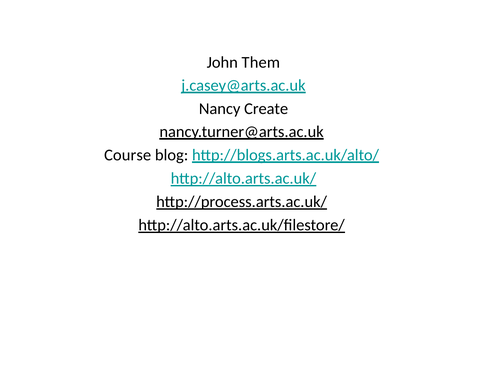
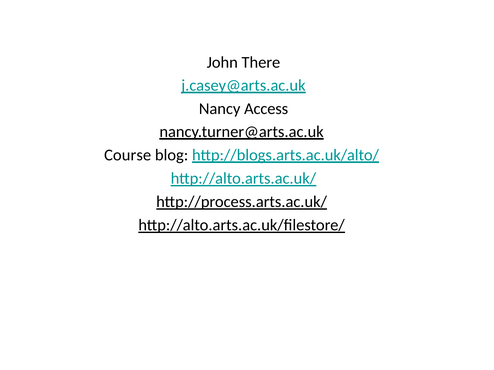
Them: Them -> There (261, 63)
Create: Create -> Access (266, 109)
